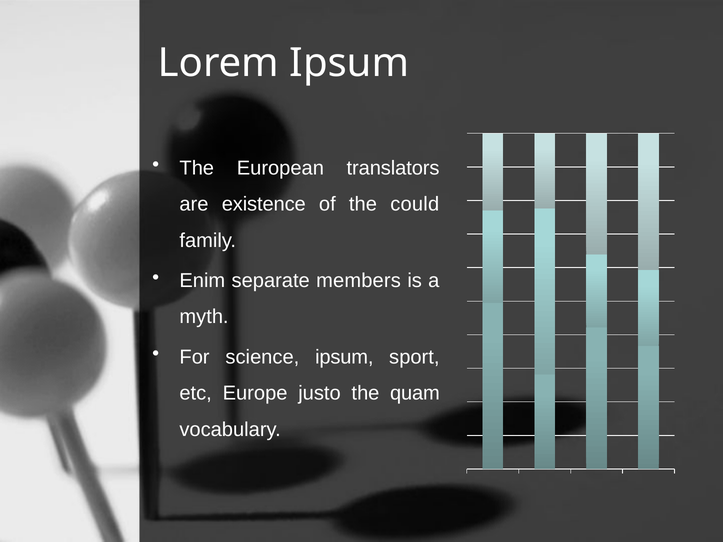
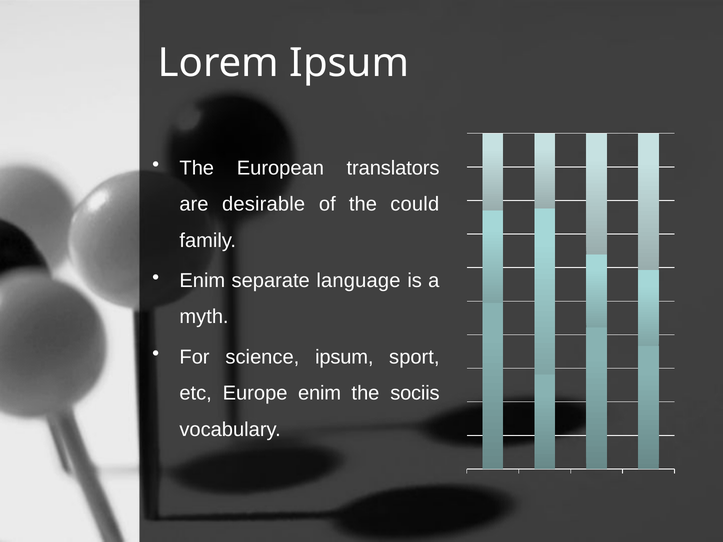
existence: existence -> desirable (264, 204)
members: members -> language (358, 281)
Europe justo: justo -> enim (320, 393)
quam: quam -> sociis (415, 393)
